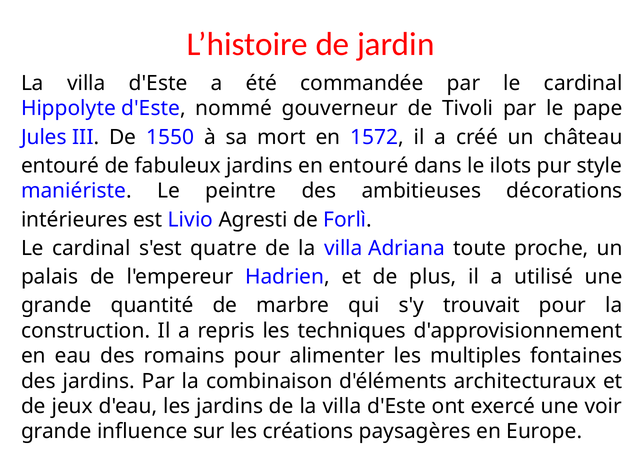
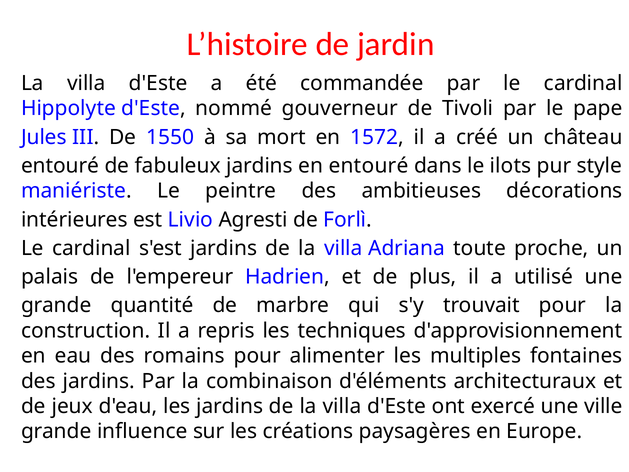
s'est quatre: quatre -> jardins (224, 248)
voir: voir -> ville (603, 406)
